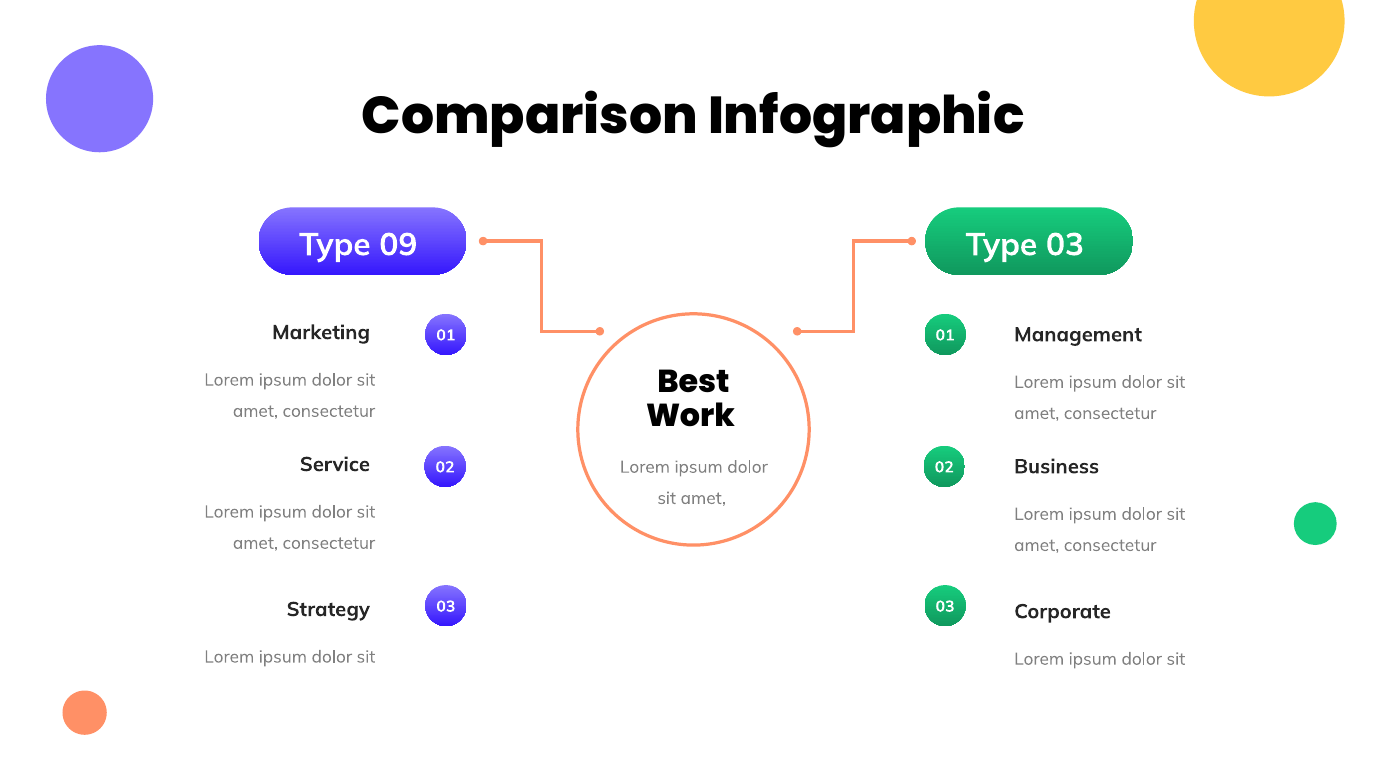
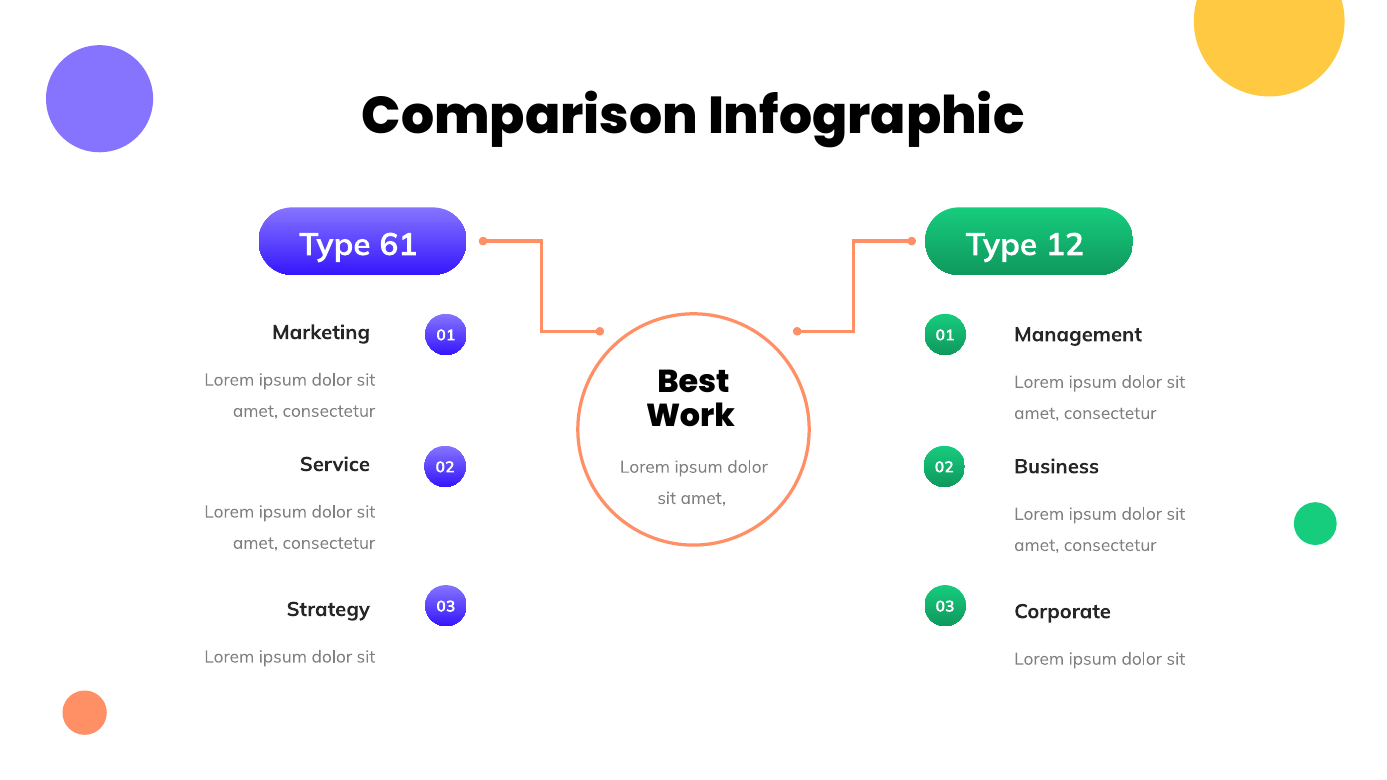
09: 09 -> 61 (398, 245)
Type 03: 03 -> 12 (1065, 245)
